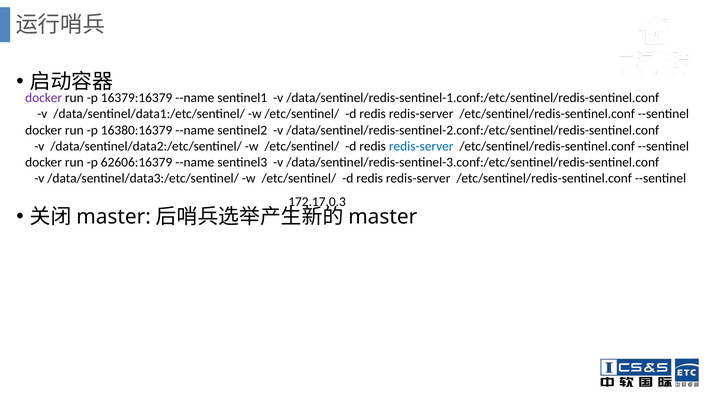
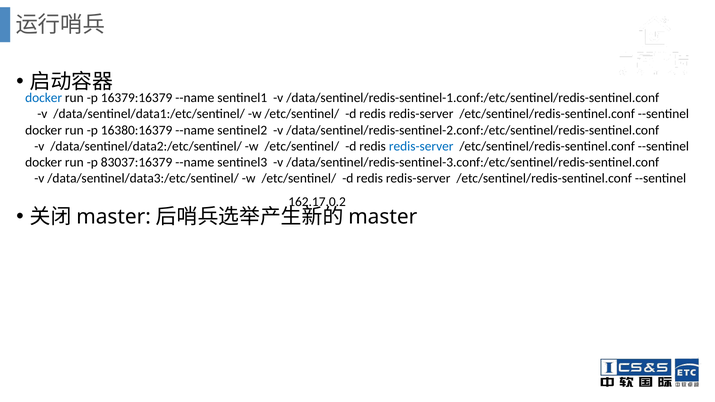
docker colour: purple -> blue (44, 98)
62606:16379: 62606:16379 -> 83037:16379 (137, 162)
172.17.0.3: 172.17.0.3 -> 162.17.0.2 (317, 202)
